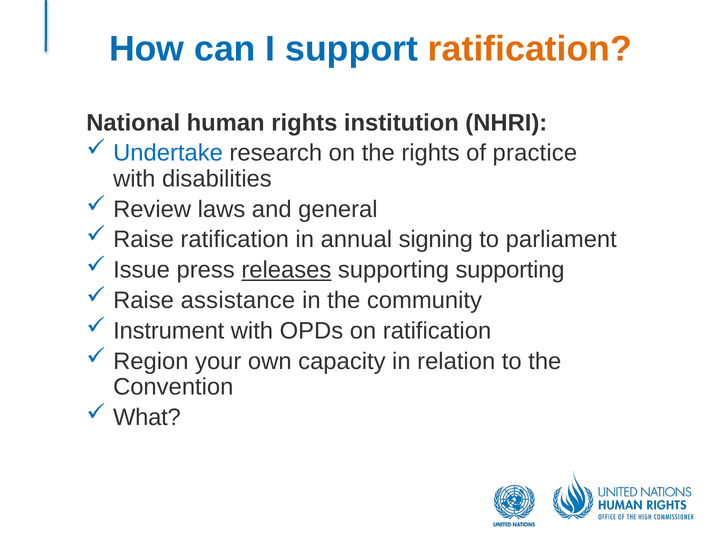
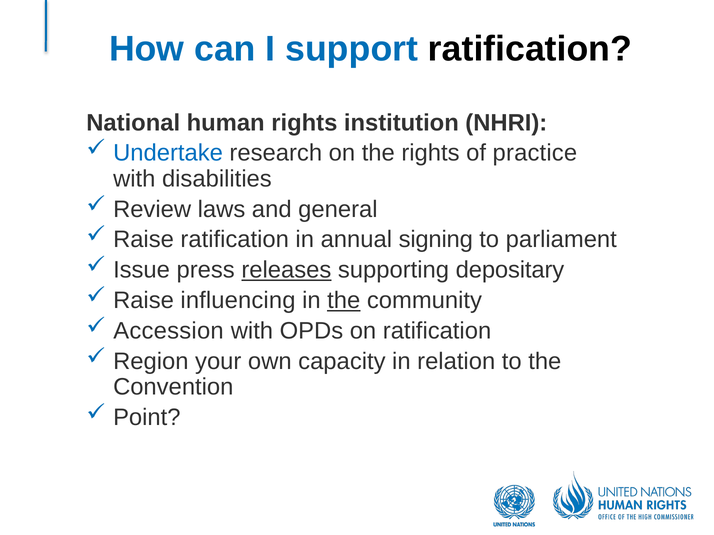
ratification colour: orange -> black (530, 49)
supporting supporting: supporting -> depositary (510, 270)
assistance: assistance -> influencing (238, 301)
the underline: none -> present (344, 301)
Instrument: Instrument -> Accession (169, 331)
What: What -> Point (147, 418)
